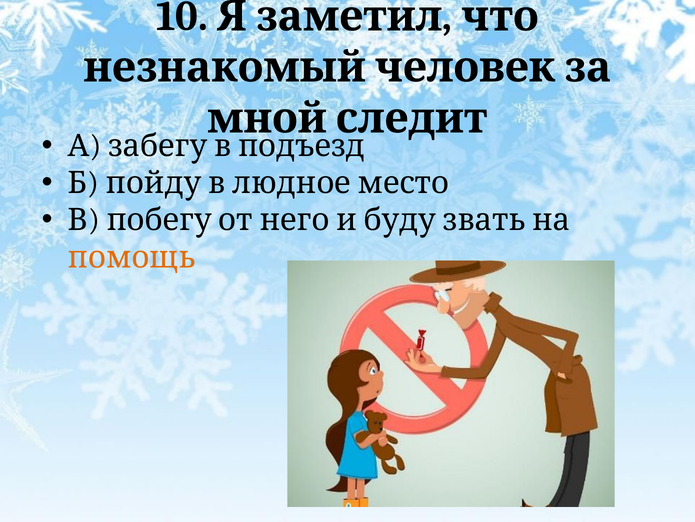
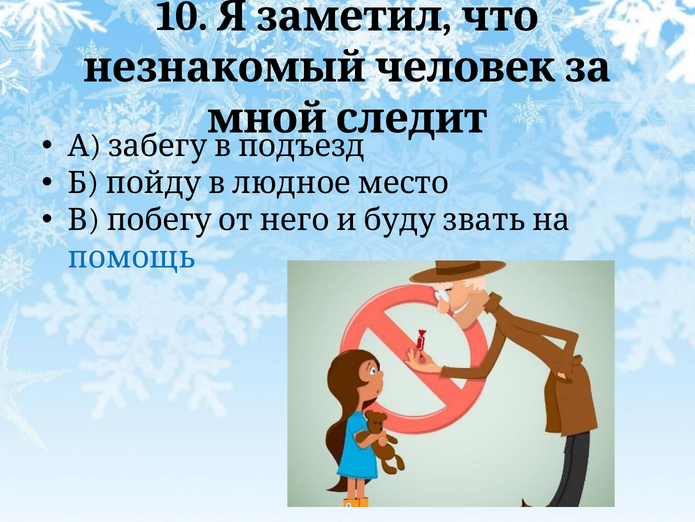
помощь colour: orange -> blue (131, 257)
